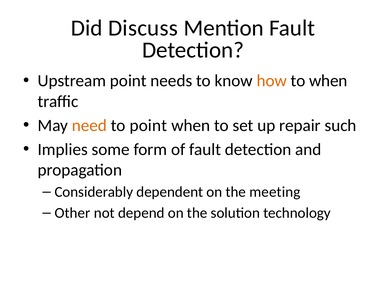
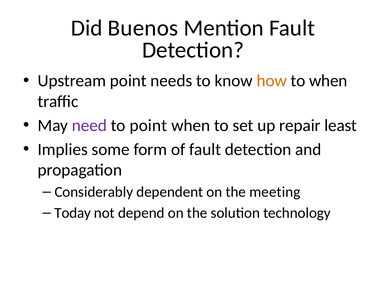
Discuss: Discuss -> Buenos (143, 28)
need colour: orange -> purple (89, 126)
such: such -> least (341, 126)
Other: Other -> Today (73, 213)
